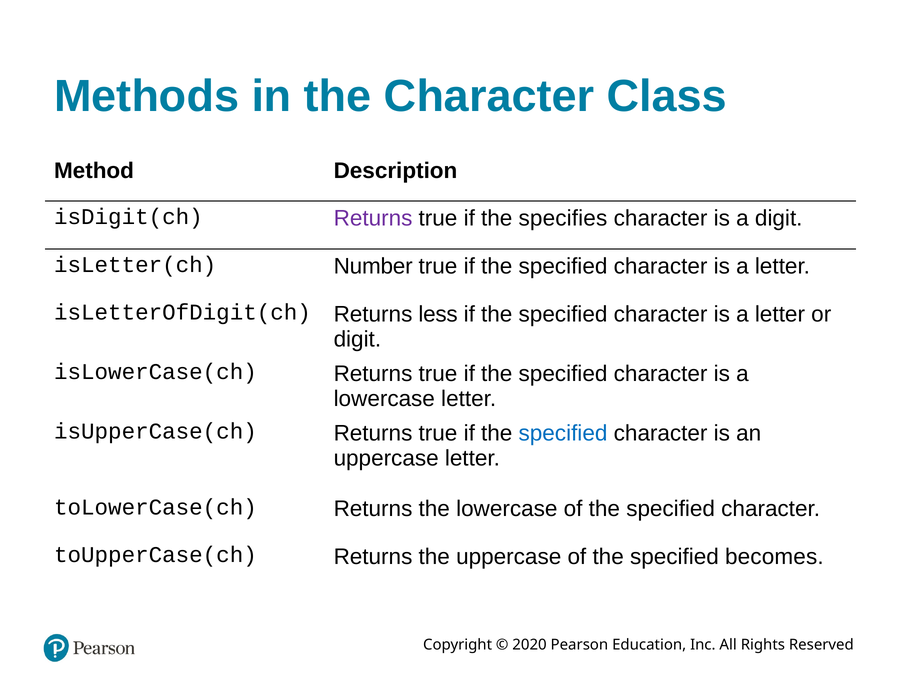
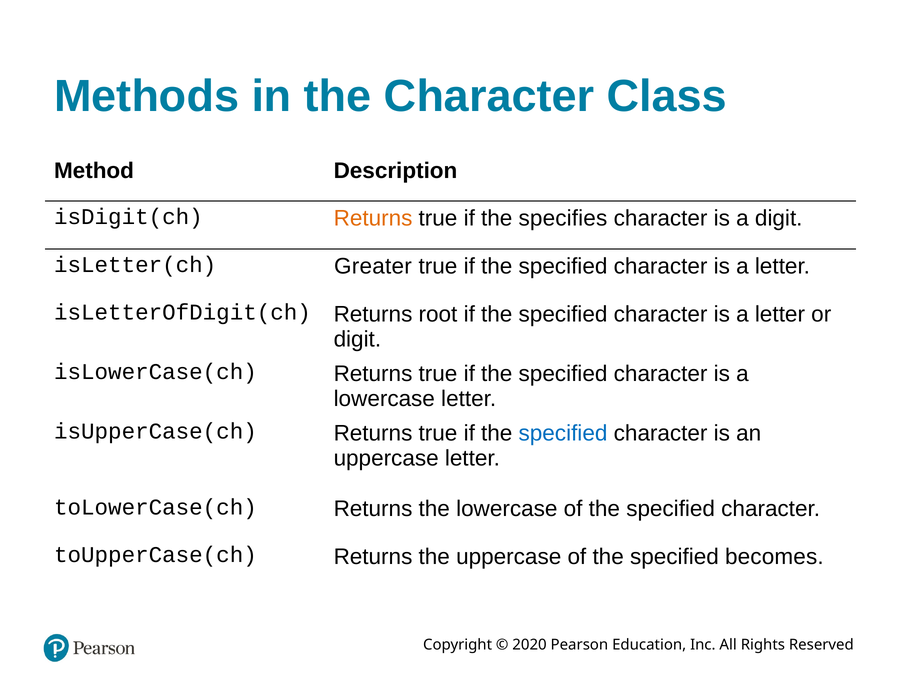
Returns colour: purple -> orange (373, 218)
Number: Number -> Greater (373, 266)
less: less -> root (438, 314)
